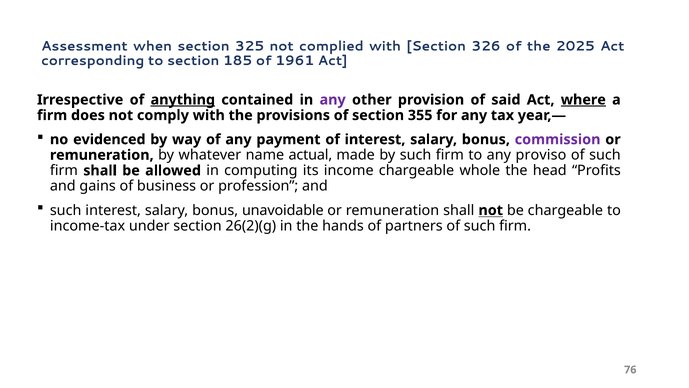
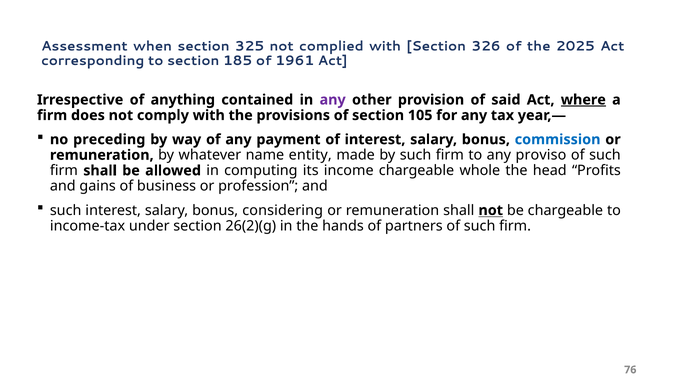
anything underline: present -> none (183, 100)
355: 355 -> 105 (420, 115)
evidenced: evidenced -> preceding (109, 139)
commission colour: purple -> blue (558, 139)
actual: actual -> entity (310, 155)
unavoidable: unavoidable -> considering (283, 210)
